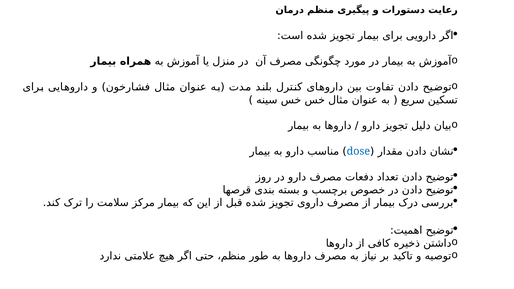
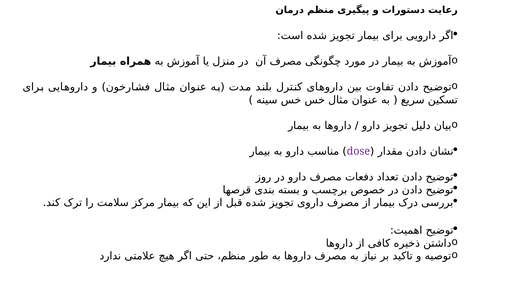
dose colour: blue -> purple (358, 151)
